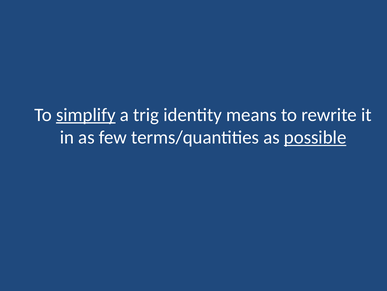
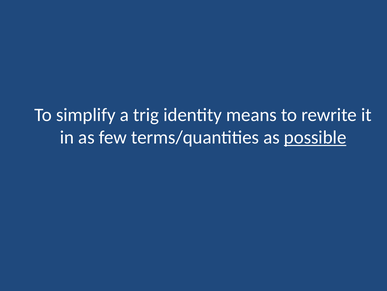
simplify underline: present -> none (86, 115)
